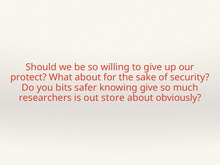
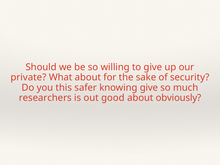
protect: protect -> private (28, 77)
bits: bits -> this (64, 88)
store: store -> good (113, 98)
